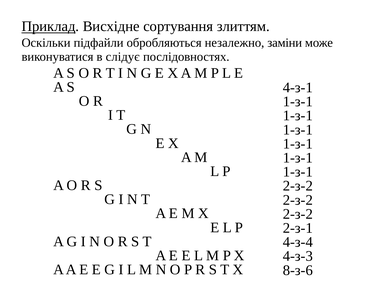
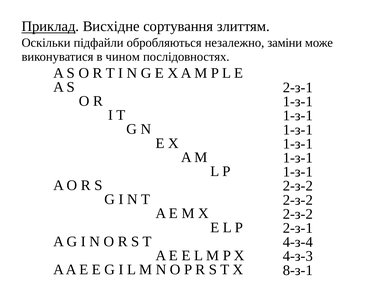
слідує: слідує -> чином (123, 57)
4-з-1: 4-з-1 -> 2-з-1 (298, 88)
8-з-6: 8-з-6 -> 8-з-1 (298, 270)
